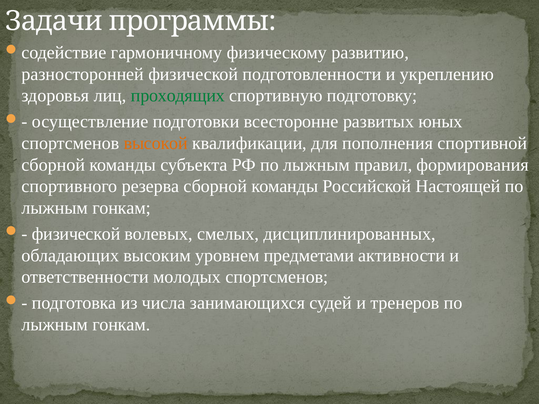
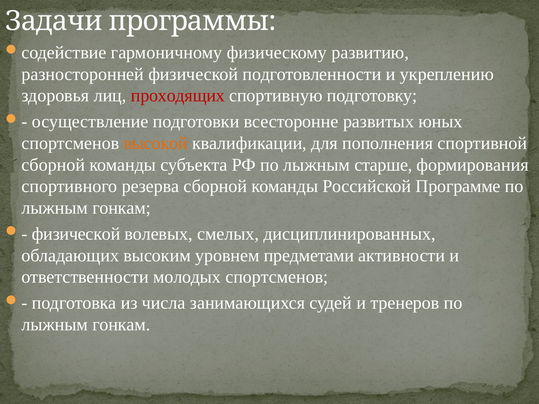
проходящих colour: green -> red (178, 96)
правил: правил -> старше (383, 165)
Настоящей: Настоящей -> Программе (458, 186)
